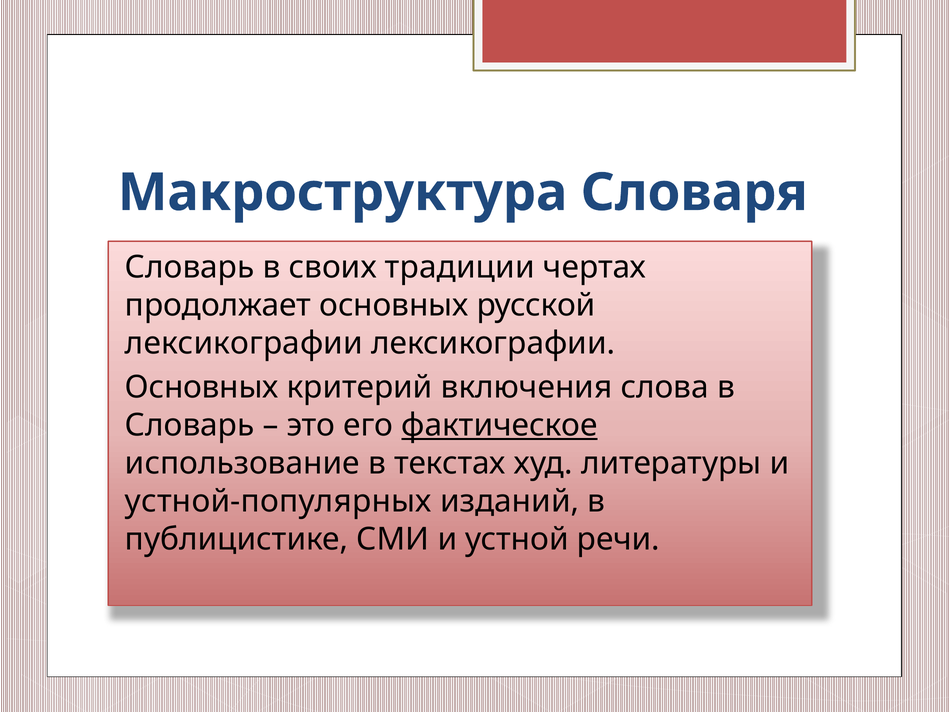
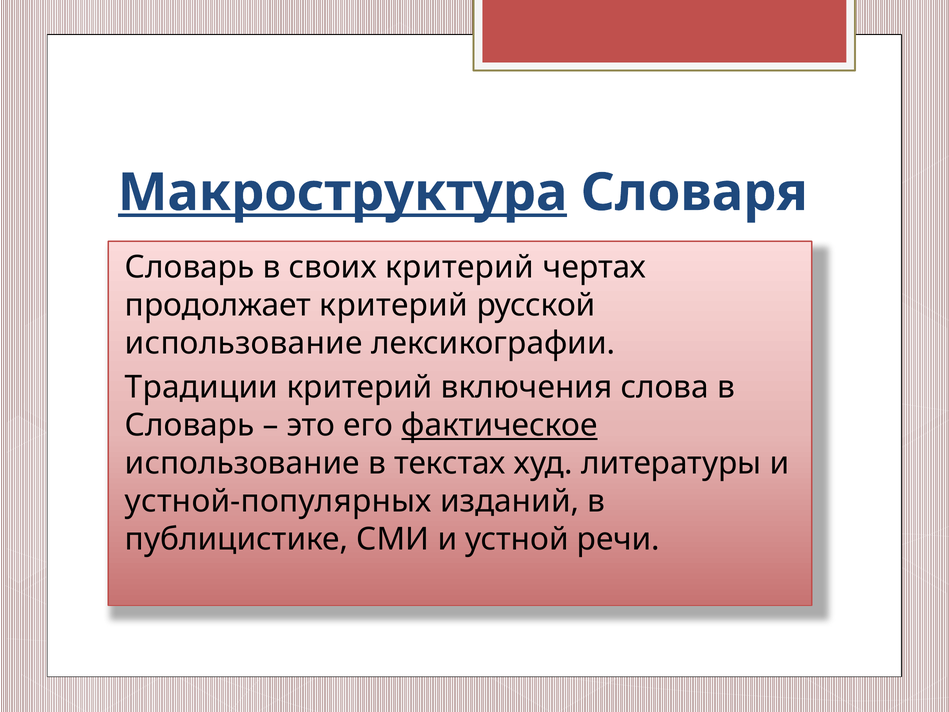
Макроструктура underline: none -> present (343, 193)
своих традиции: традиции -> критерий (460, 267)
продолжает основных: основных -> критерий (394, 305)
лексикографии: лексикографии -> использование (244, 343)
Основных: Основных -> Традиции (202, 387)
